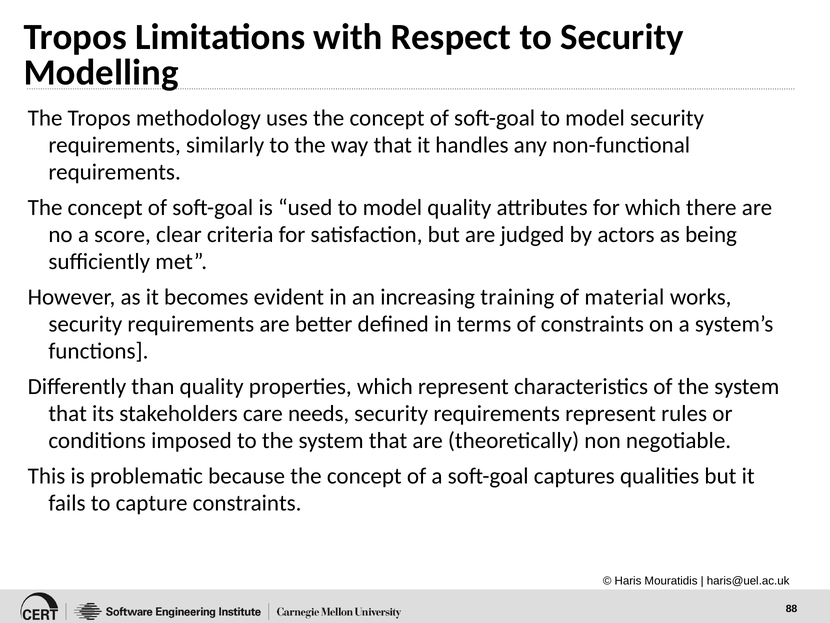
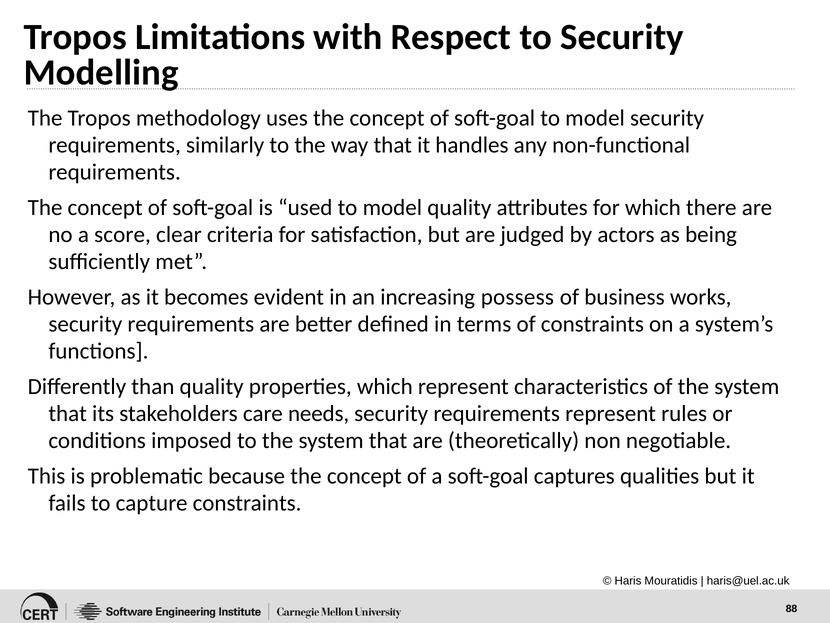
training: training -> possess (517, 297)
material: material -> business (624, 297)
